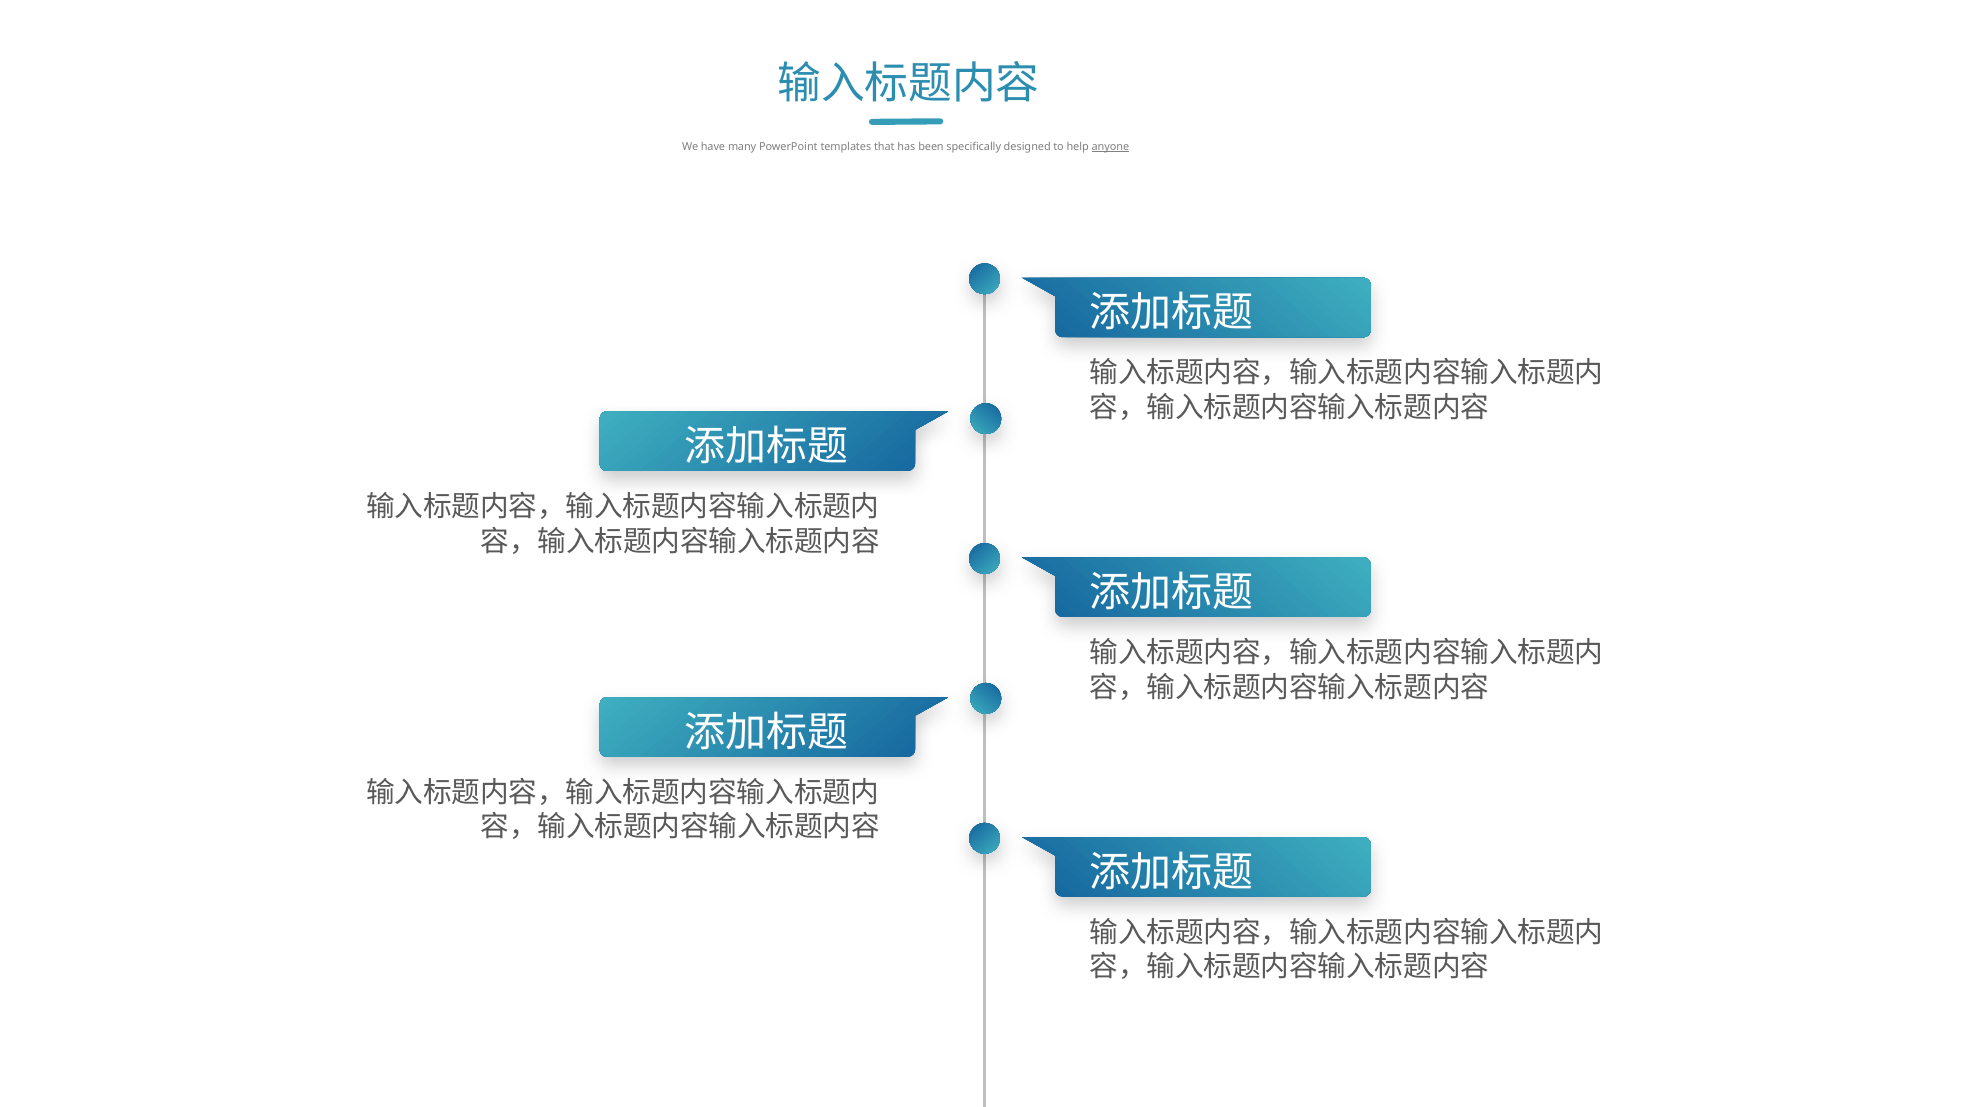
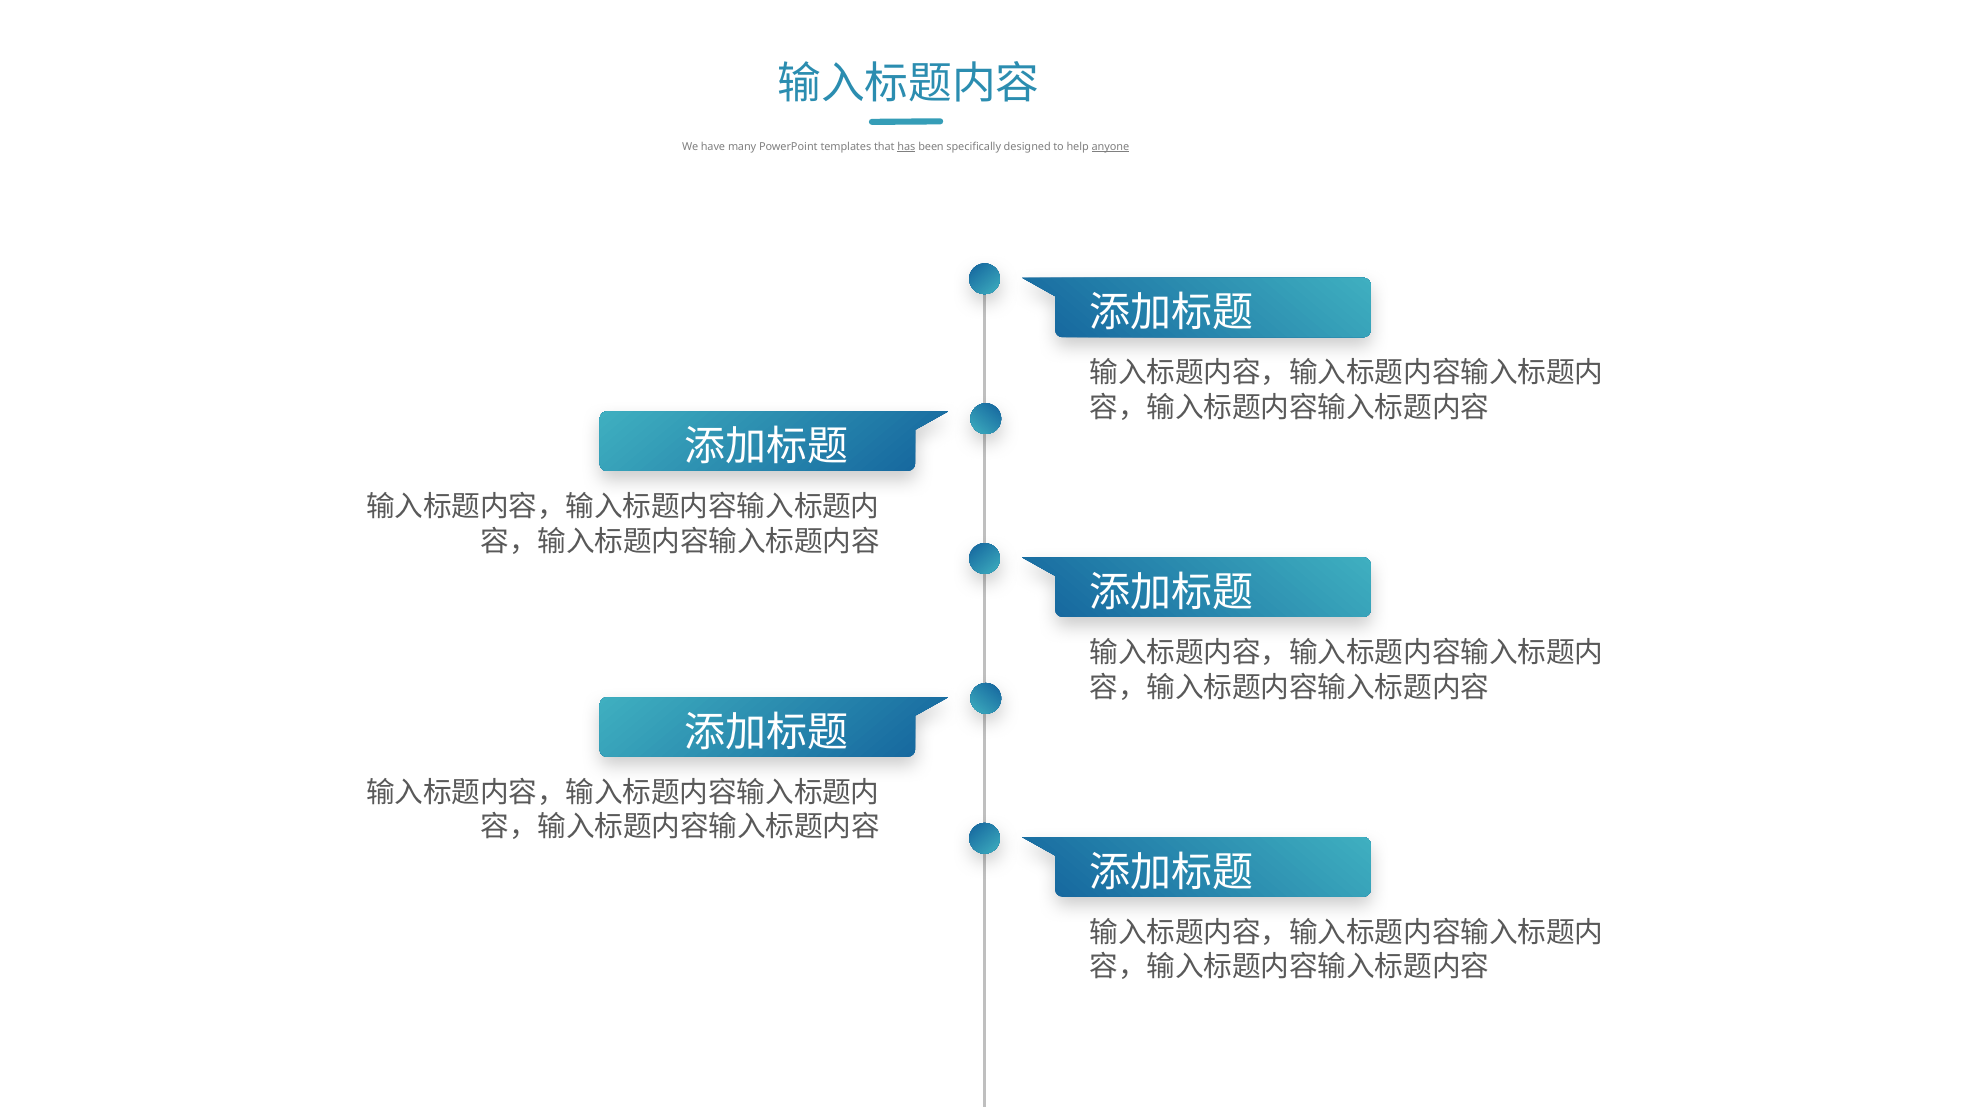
has underline: none -> present (906, 147)
